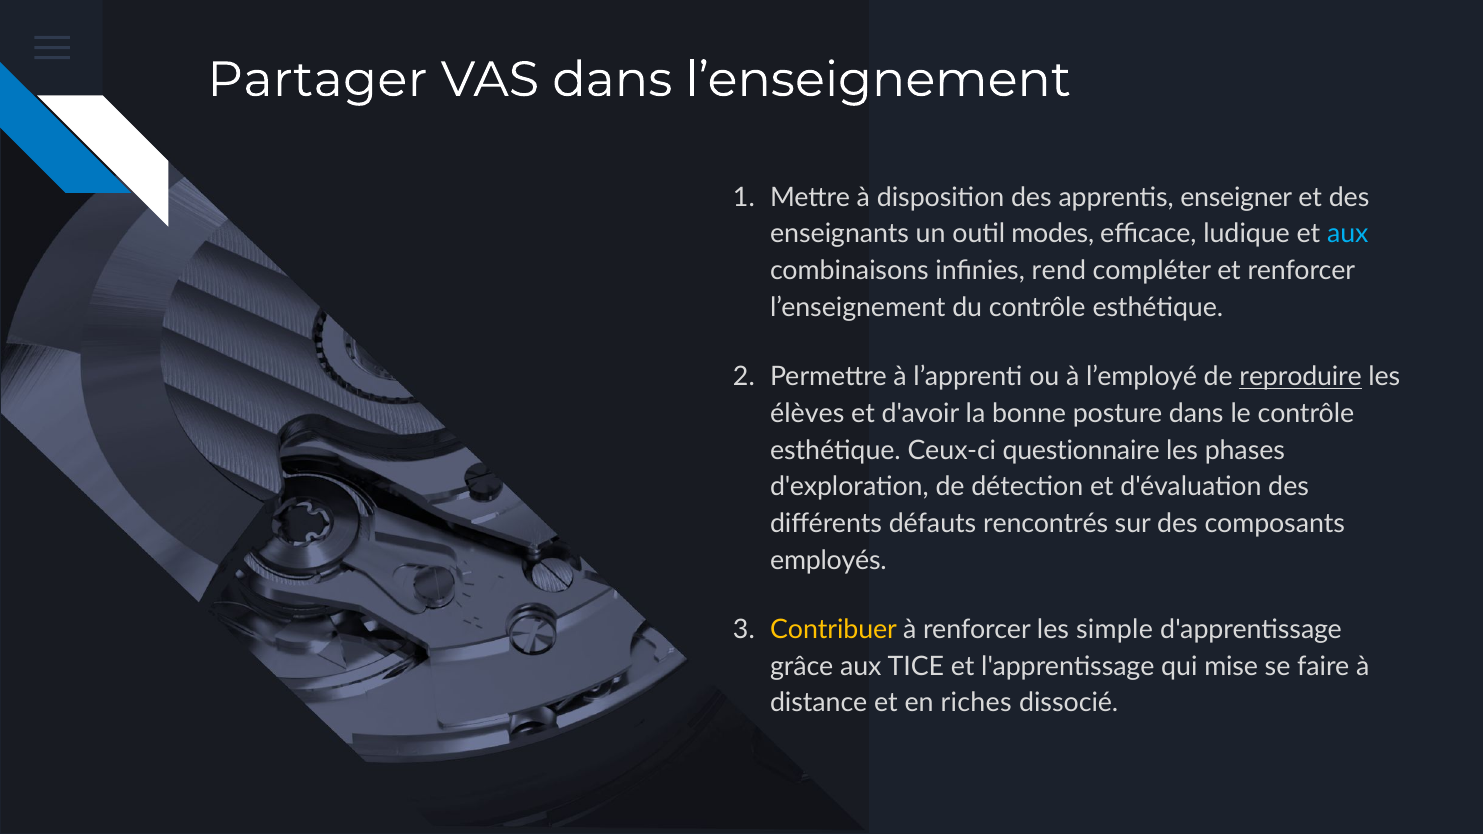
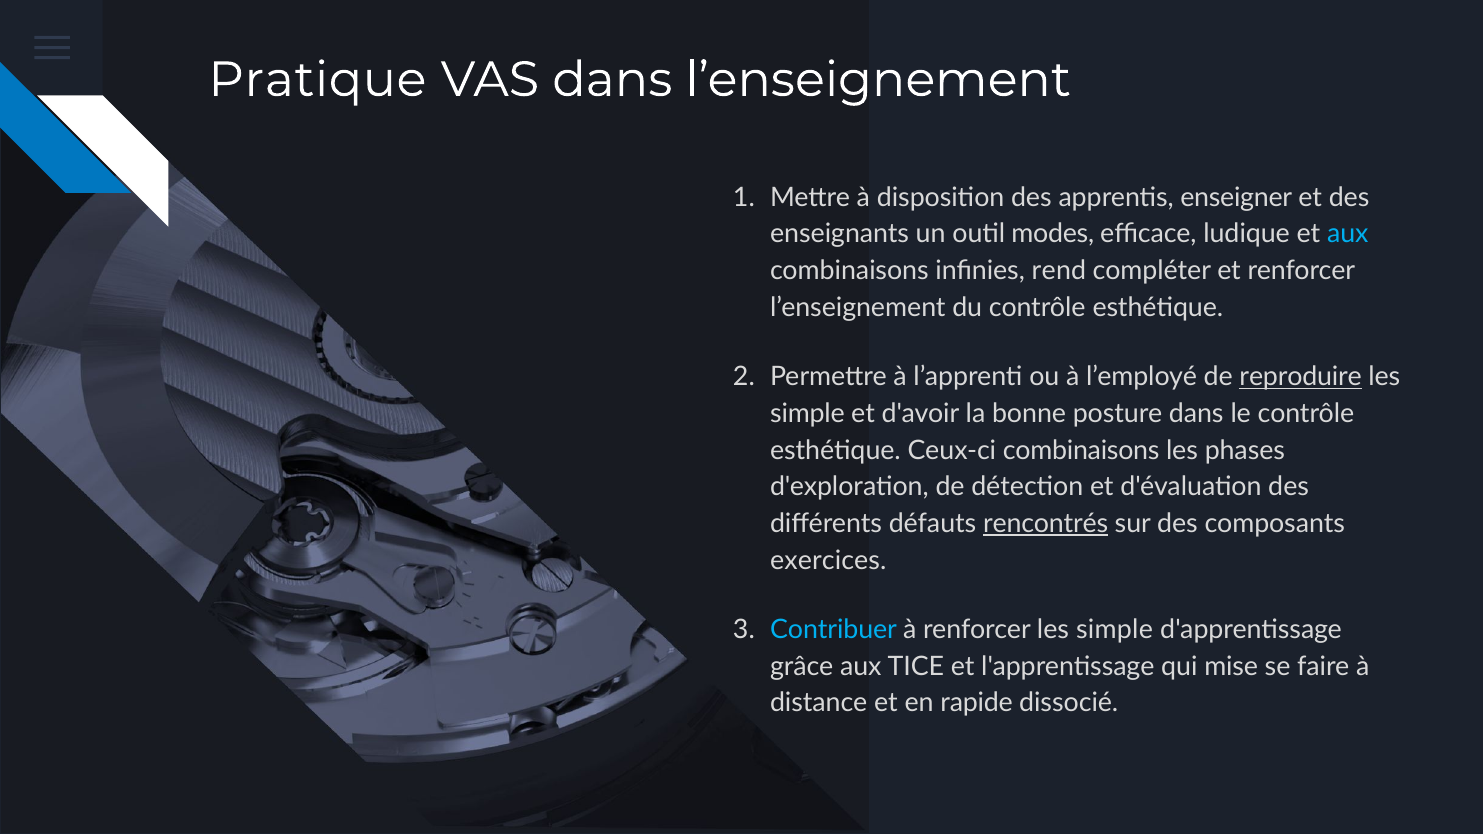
Partager: Partager -> Pratique (317, 80)
élèves: élèves -> simple (807, 414)
Ceux-ci questionnaire: questionnaire -> combinaisons (1081, 450)
rencontrés underline: none -> present (1046, 524)
employés: employés -> exercices (828, 560)
Contribuer colour: yellow -> light blue (834, 630)
riches: riches -> rapide (977, 703)
